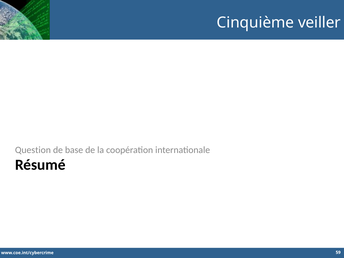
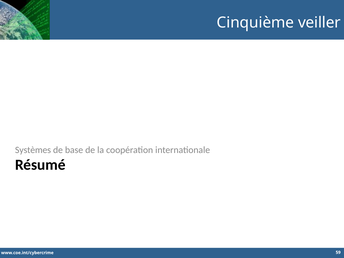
Question: Question -> Systèmes (33, 150)
